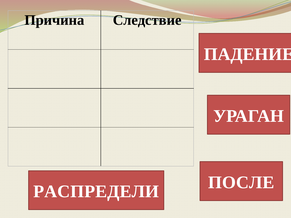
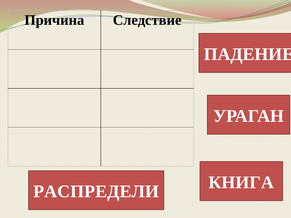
ПОСЛЕ: ПОСЛЕ -> КНИГА (241, 183)
